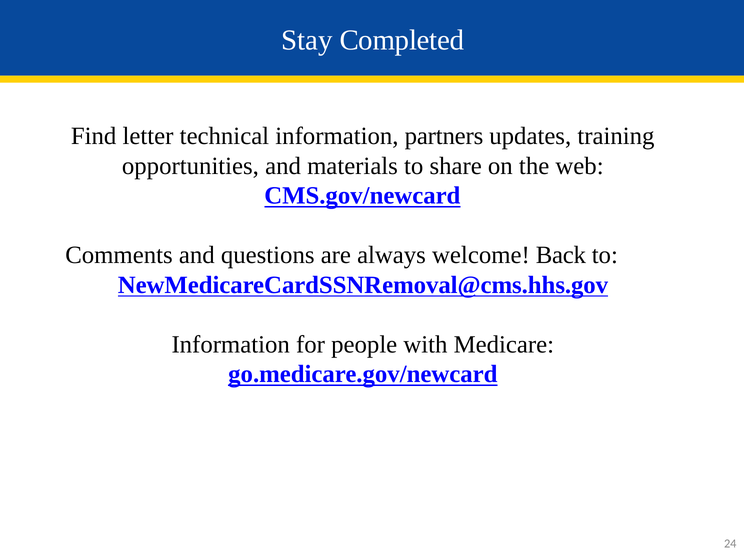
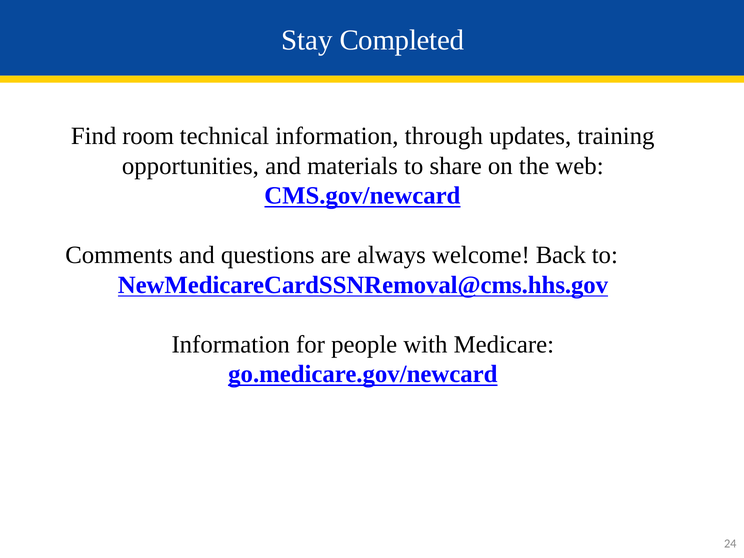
letter: letter -> room (148, 136)
partners: partners -> through (444, 136)
